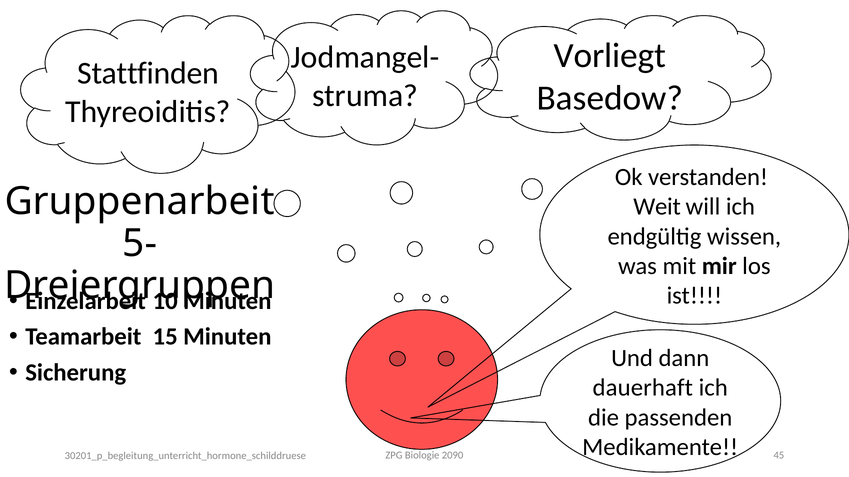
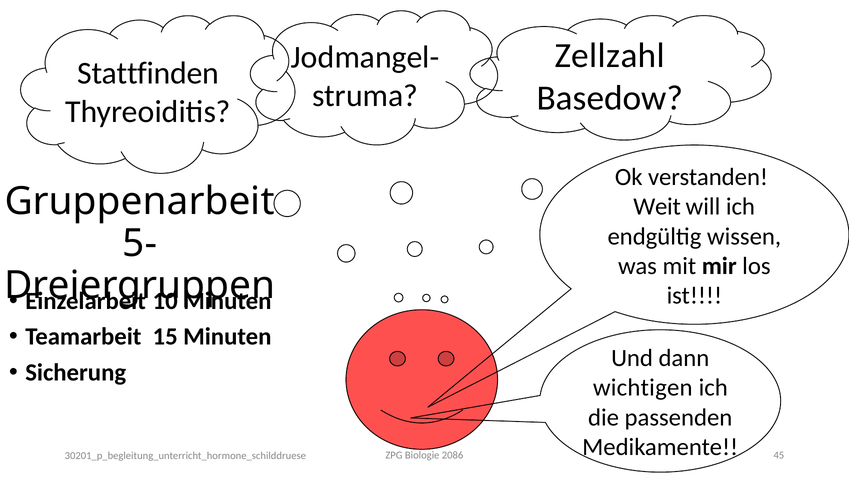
Vorliegt: Vorliegt -> Zellzahl (610, 56)
dauerhaft: dauerhaft -> wichtigen (643, 388)
2090: 2090 -> 2086 (453, 456)
